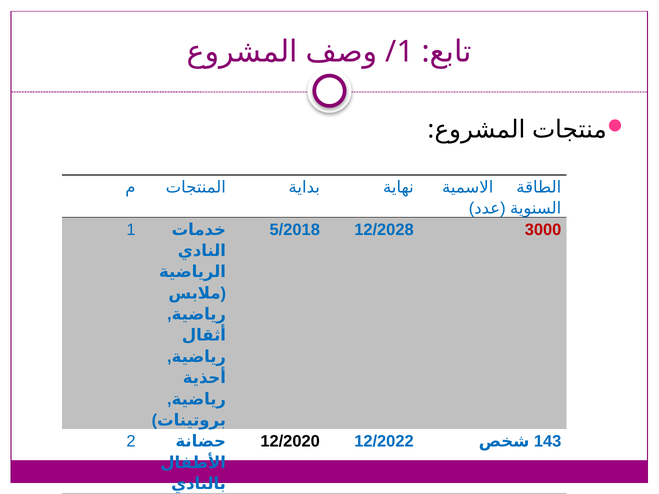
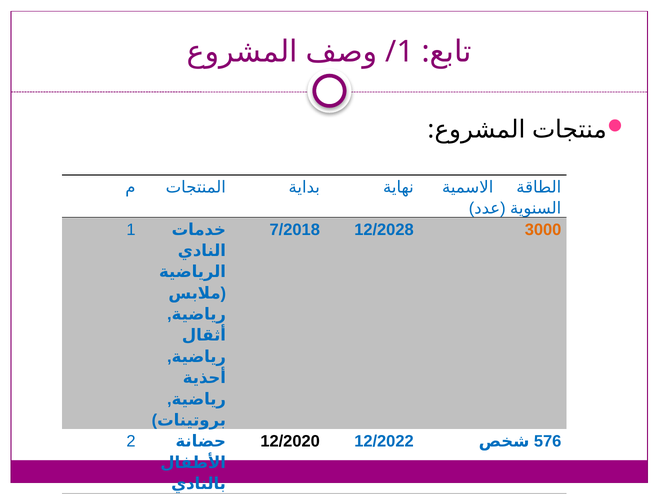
5/2018: 5/2018 -> 7/2018 (295, 230)
3000 colour: red -> orange (543, 230)
143: 143 -> 576 (548, 442)
